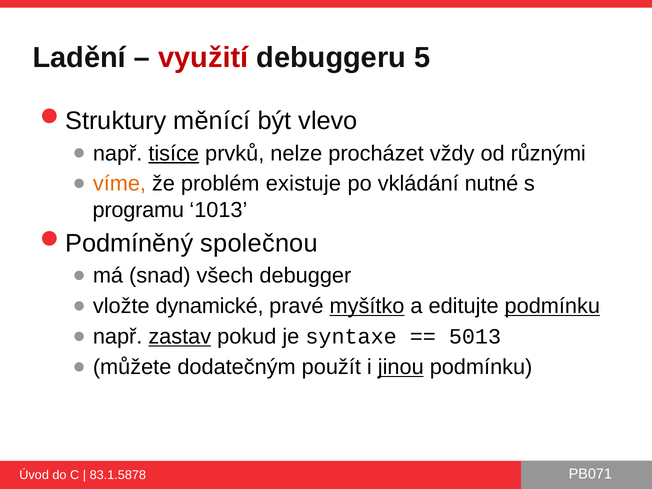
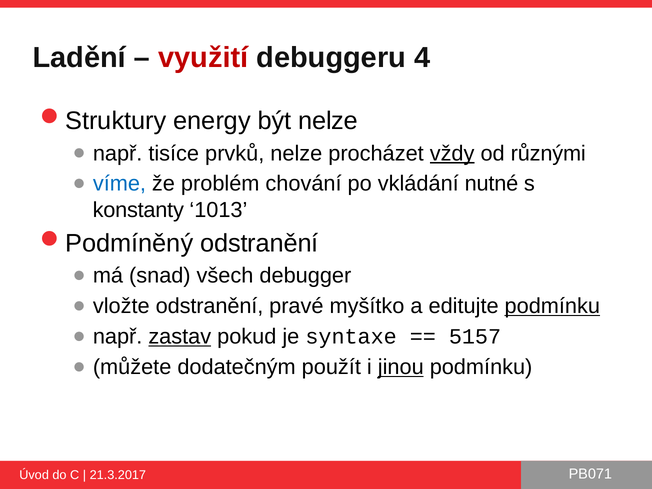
5: 5 -> 4 (422, 58)
měnící: měnící -> energy (212, 121)
být vlevo: vlevo -> nelze (328, 121)
tisíce underline: present -> none (174, 153)
vždy underline: none -> present (452, 153)
víme colour: orange -> blue (119, 184)
existuje: existuje -> chování (304, 184)
programu: programu -> konstanty (138, 210)
společnou: společnou -> odstranění (259, 243)
vložte dynamické: dynamické -> odstranění (210, 306)
myšítko underline: present -> none (367, 306)
5013: 5013 -> 5157 (475, 337)
83.1.5878: 83.1.5878 -> 21.3.2017 (118, 475)
